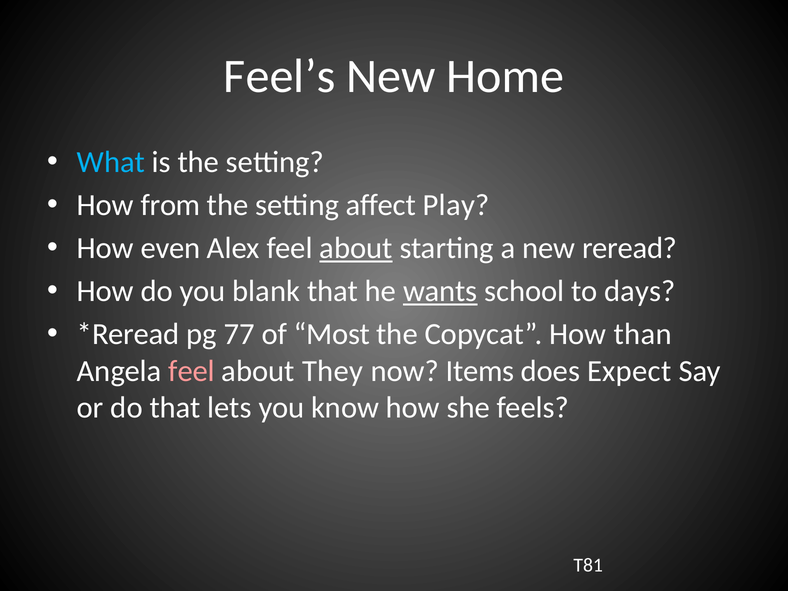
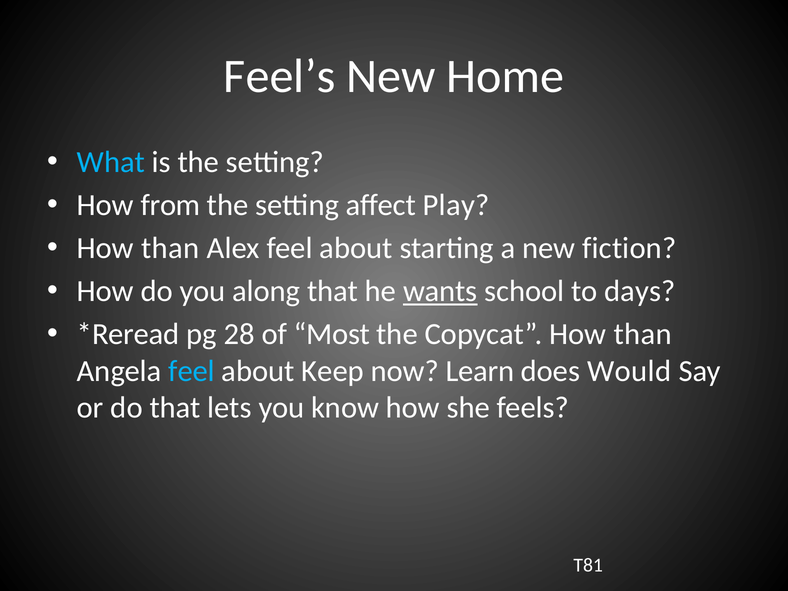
even: even -> than (170, 248)
about underline: present -> none (356, 248)
reread: reread -> fiction (629, 248)
blank: blank -> along (266, 291)
77: 77 -> 28 (239, 334)
feel colour: pink -> light blue (192, 371)
They: They -> Keep (333, 371)
Items: Items -> Learn (480, 371)
Expect: Expect -> Would (629, 371)
